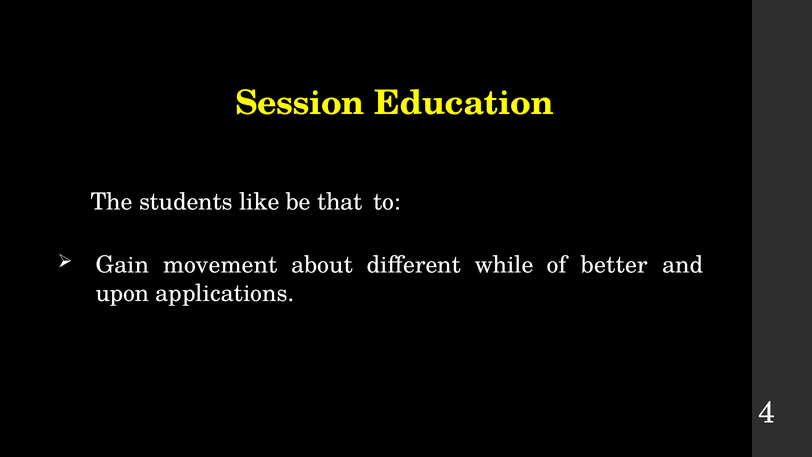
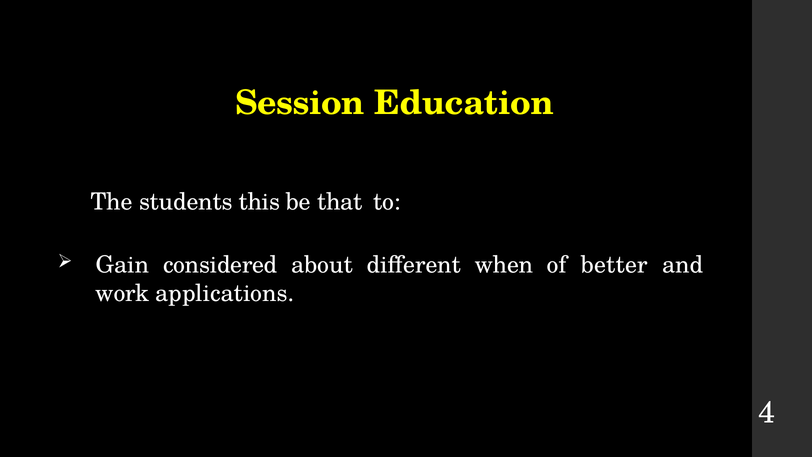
like: like -> this (259, 202)
movement: movement -> considered (220, 265)
while: while -> when (504, 265)
upon: upon -> work (122, 293)
